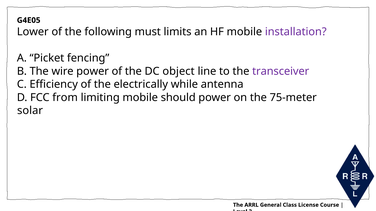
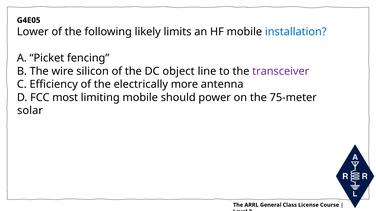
must: must -> likely (148, 32)
installation colour: purple -> blue (296, 32)
wire power: power -> silicon (93, 71)
while: while -> more (184, 84)
from: from -> most (65, 98)
